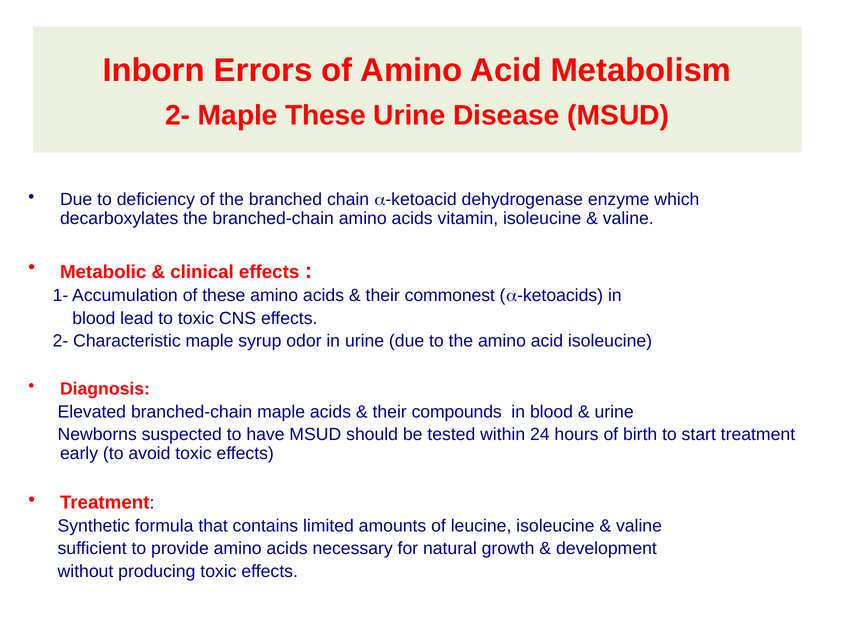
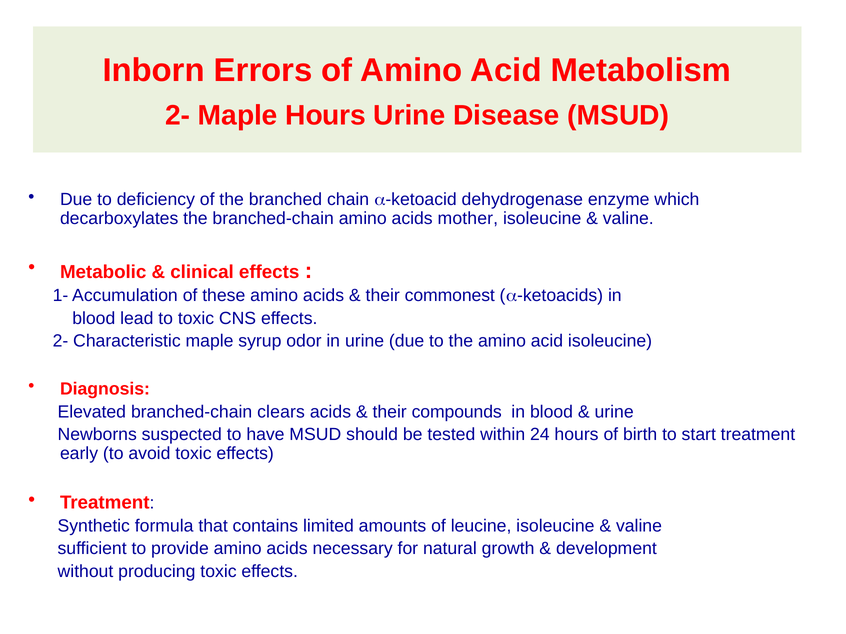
Maple These: These -> Hours (326, 115)
vitamin: vitamin -> mother (468, 219)
branched-chain maple: maple -> clears (281, 412)
